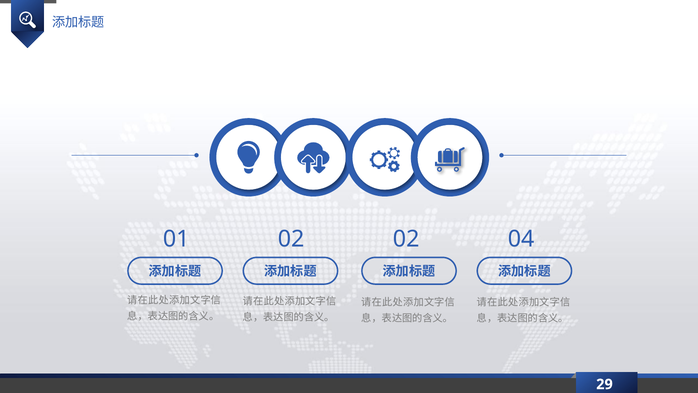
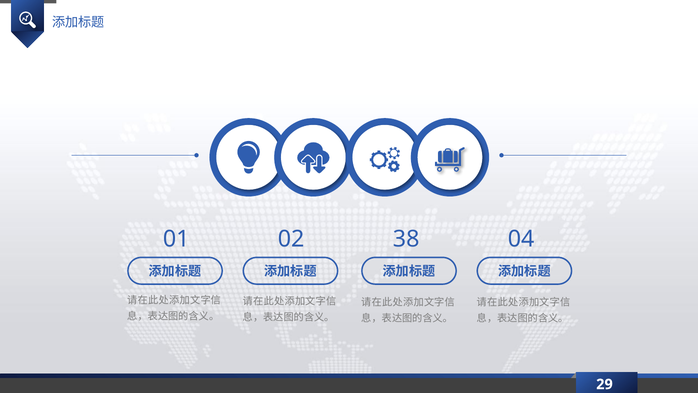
02 02: 02 -> 38 (406, 239)
